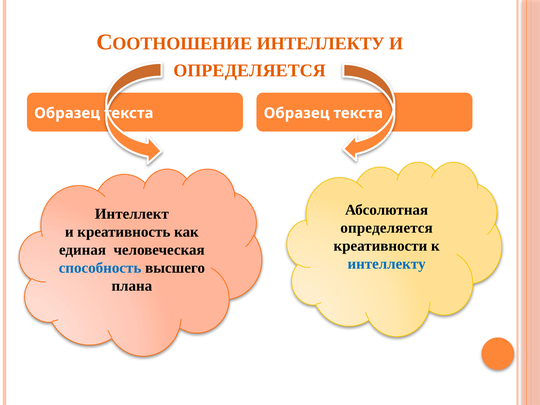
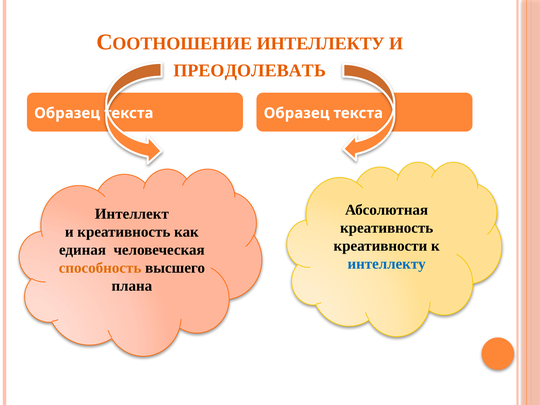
ОПРЕДЕЛЯЕТСЯ: ОПРЕДЕЛЯЕТСЯ -> ПРЕОДОЛЕВАТЬ (250, 70)
определяется: определяется -> креативность (387, 228)
способность colour: blue -> orange (100, 268)
